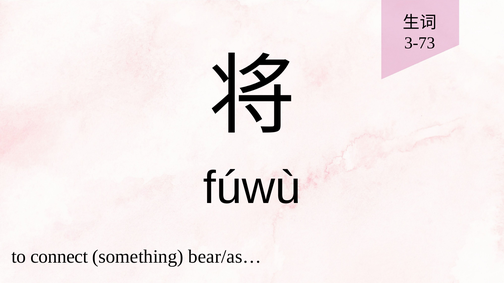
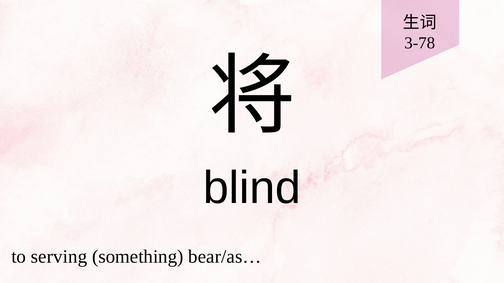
3-73: 3-73 -> 3-78 (420, 43)
fúwù: fúwù -> blind (252, 188)
connect: connect -> serving (59, 257)
